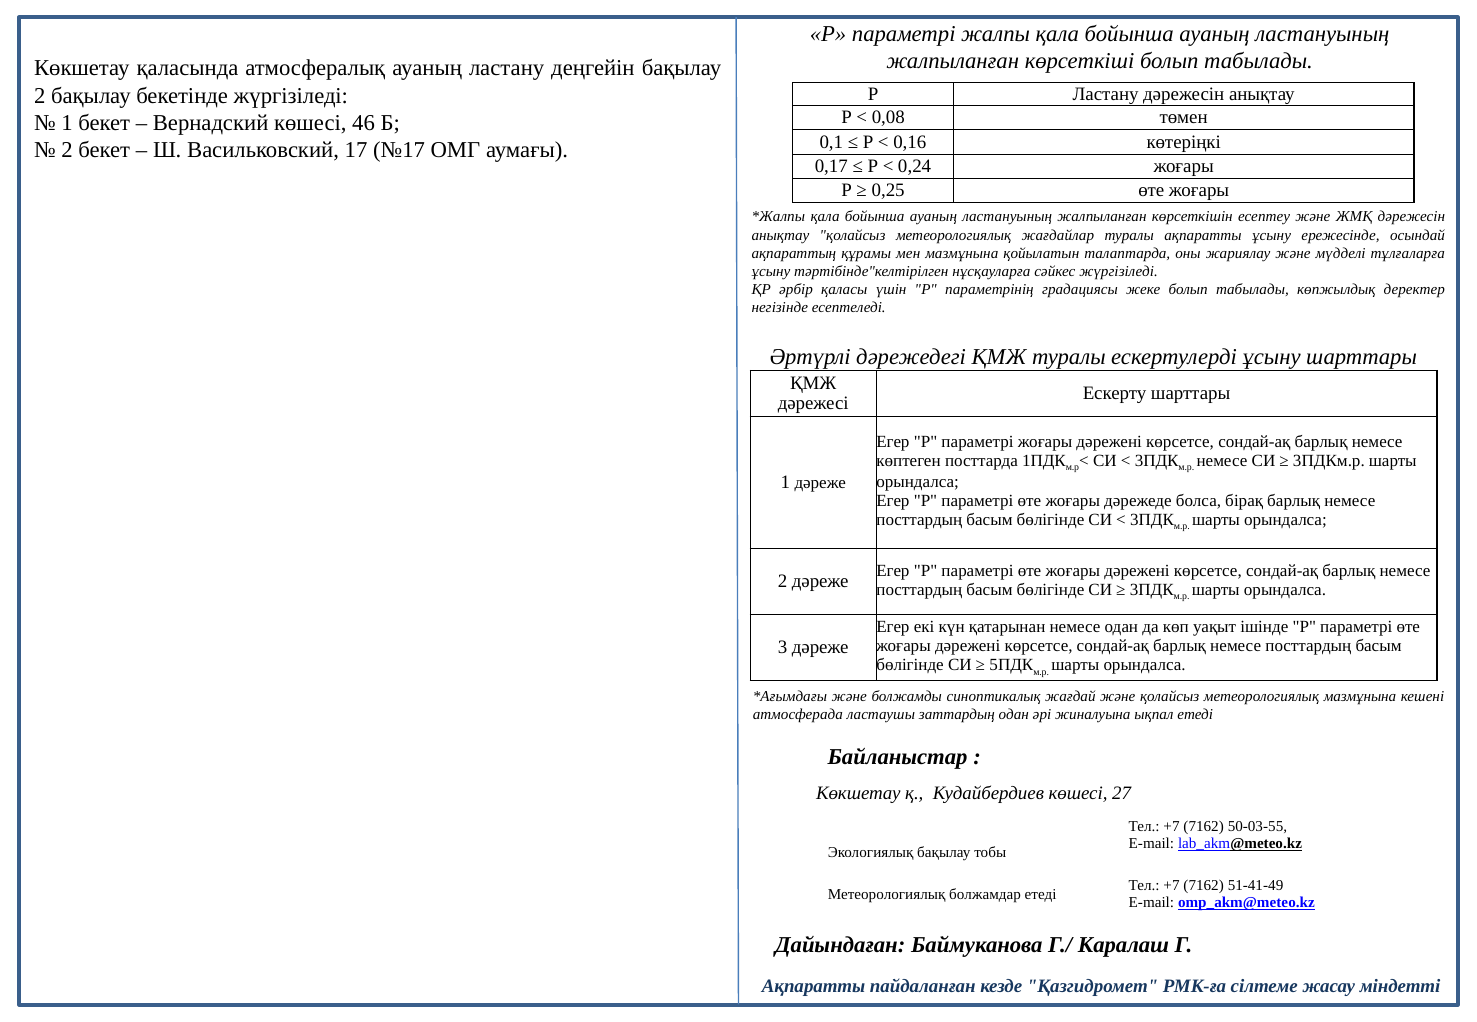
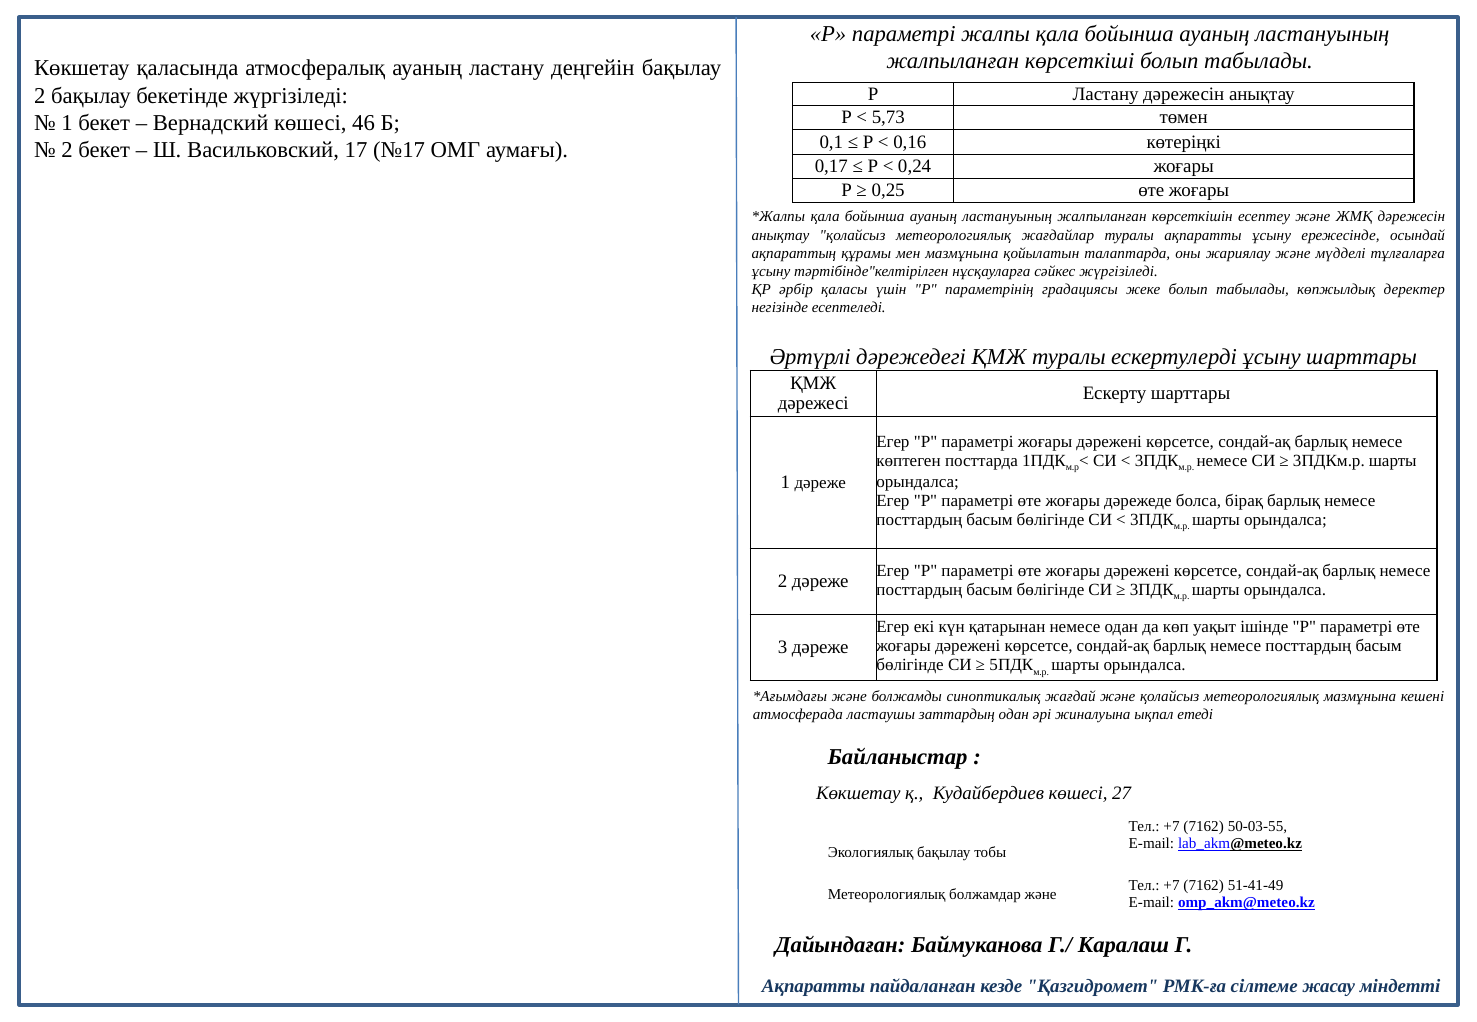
0,08: 0,08 -> 5,73 (888, 117)
болжамдар етеді: етеді -> және (1041, 895)
